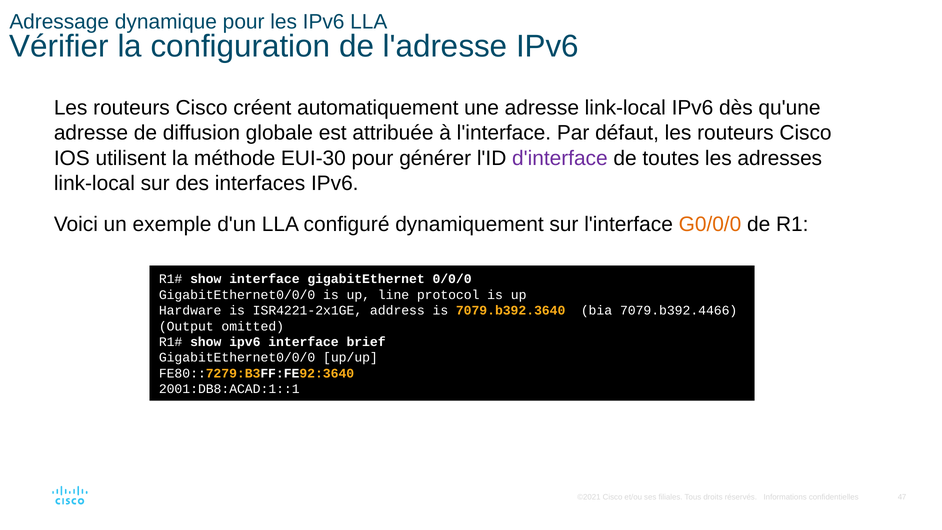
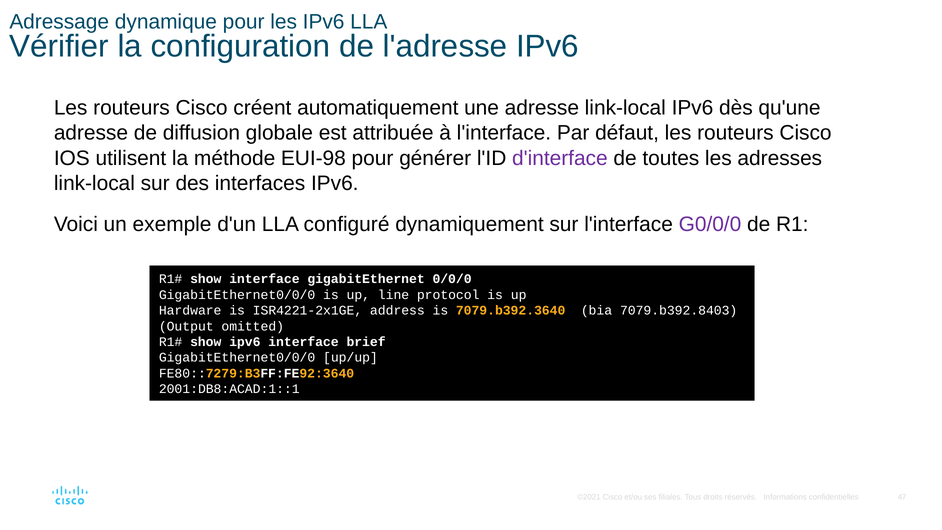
EUI-30: EUI-30 -> EUI-98 (313, 158)
G0/0/0 colour: orange -> purple (710, 224)
7079.b392.4466: 7079.b392.4466 -> 7079.b392.8403 (679, 310)
